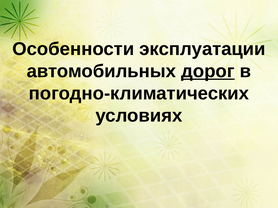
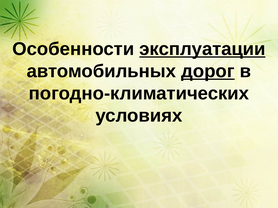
эксплуатации underline: none -> present (202, 49)
